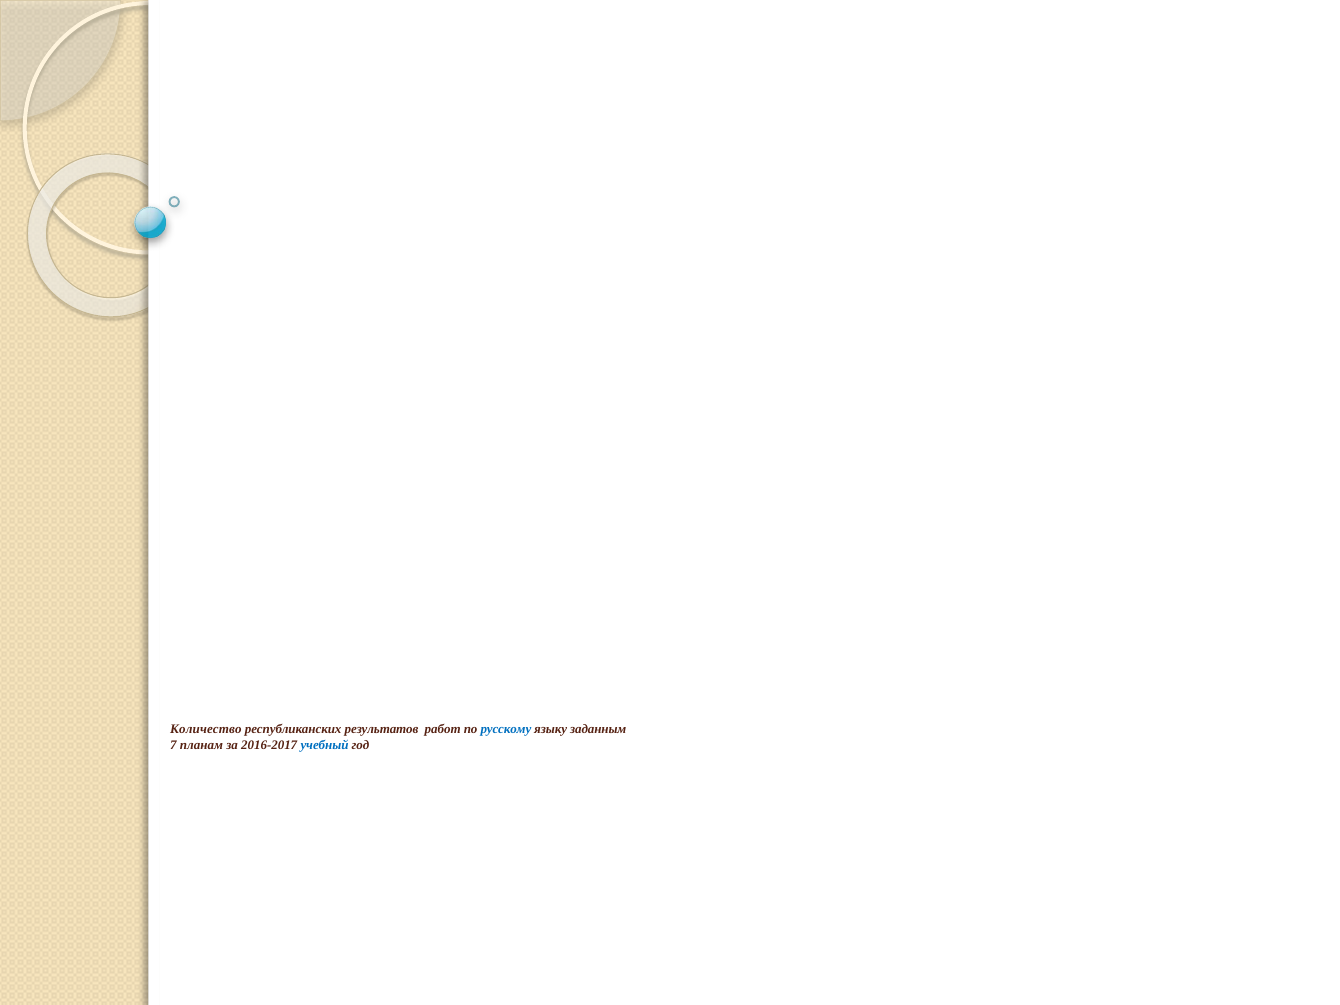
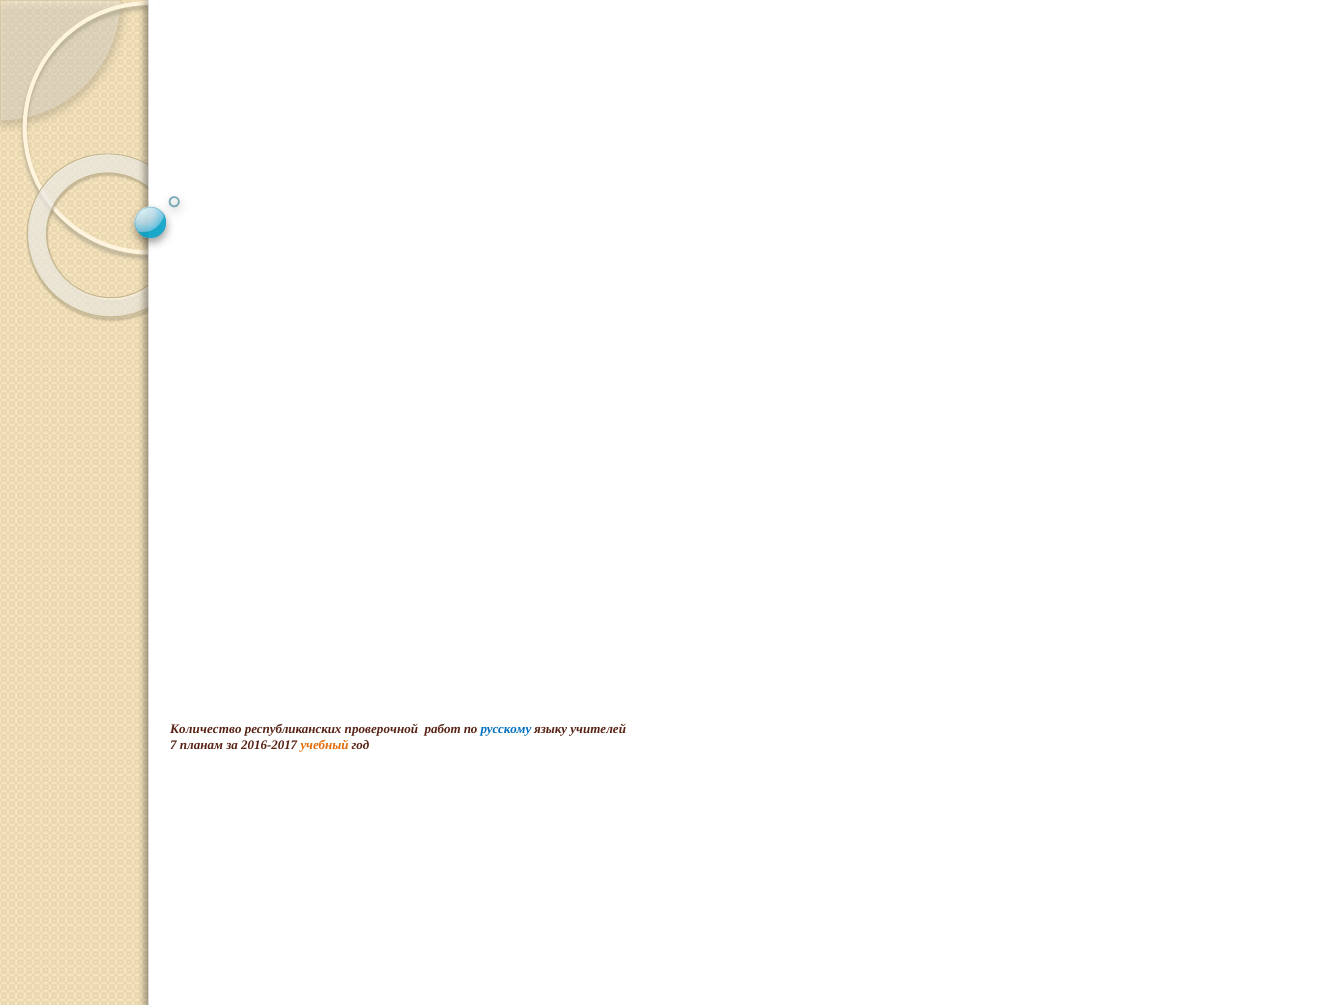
результатов: результатов -> проверочной (381, 729)
заданным: заданным -> учителей (598, 729)
учебный colour: blue -> orange (325, 745)
